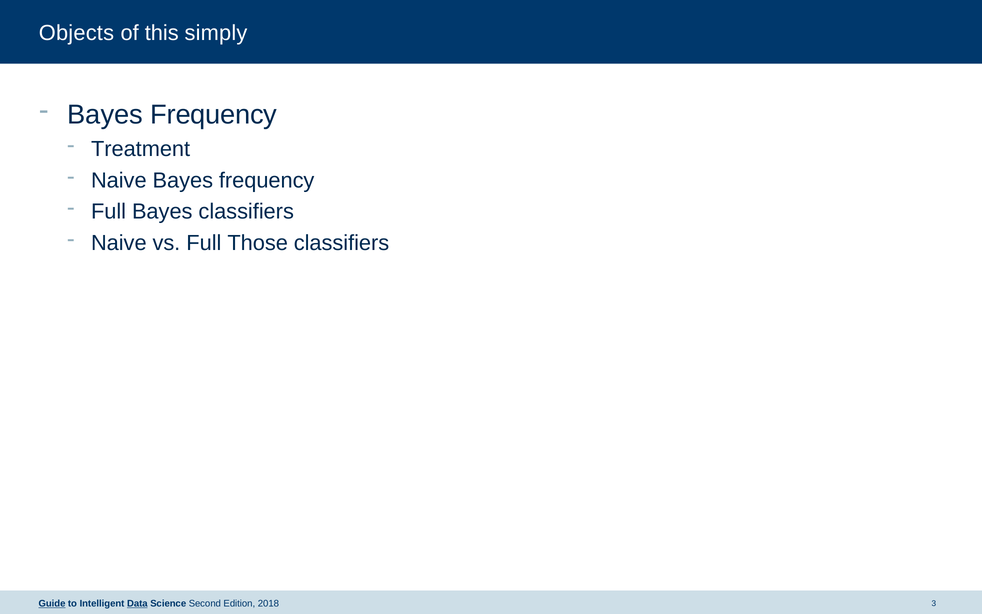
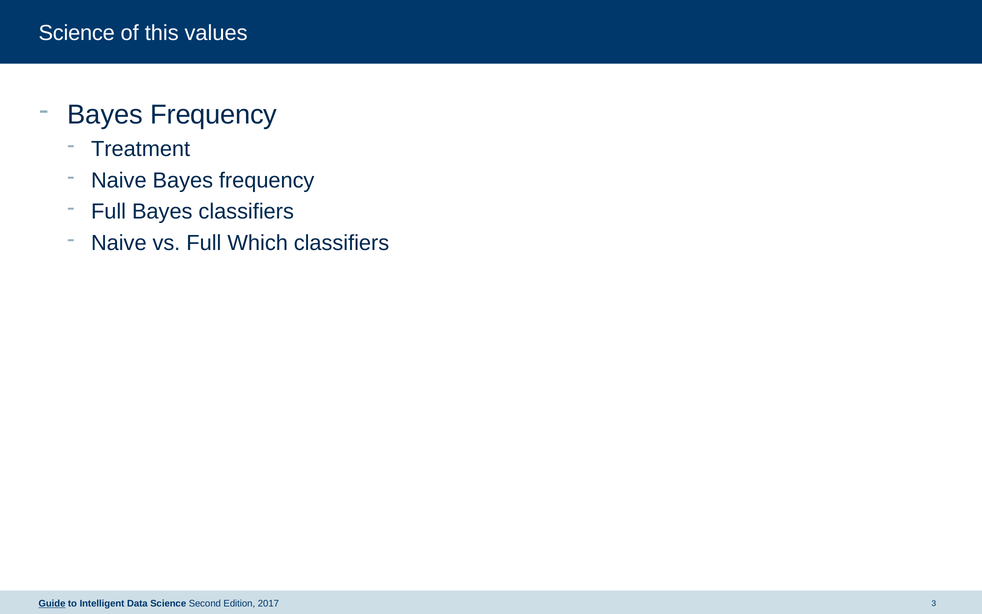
Objects: Objects -> Science (77, 33)
simply: simply -> values (216, 33)
Those: Those -> Which (258, 243)
Data underline: present -> none (137, 603)
2018: 2018 -> 2017 (268, 603)
